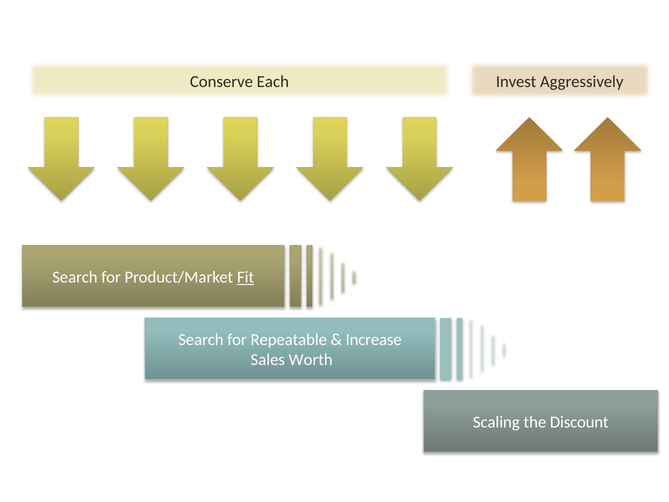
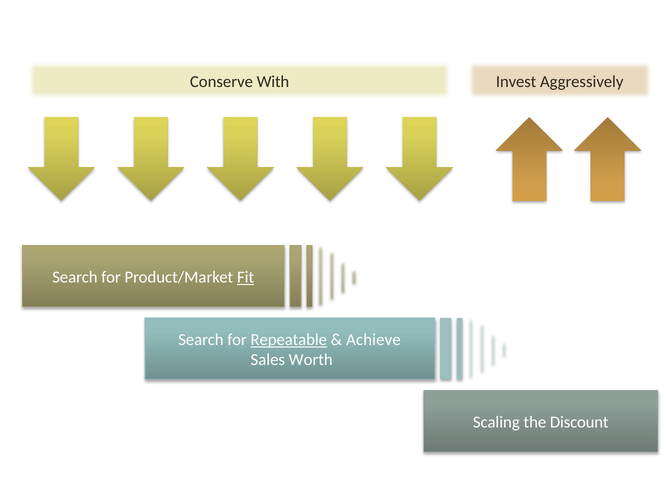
Each: Each -> With (273, 82)
Repeatable underline: none -> present (289, 340)
Increase: Increase -> Achieve (373, 340)
